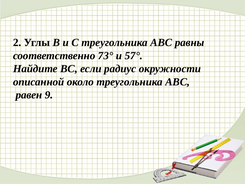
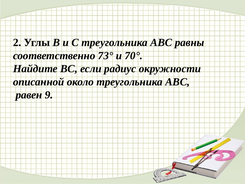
57°: 57° -> 70° (134, 56)
